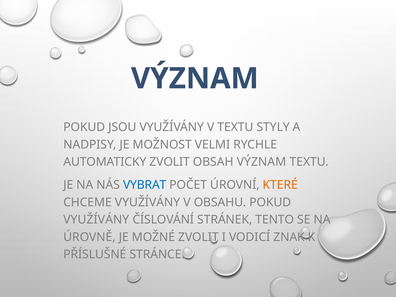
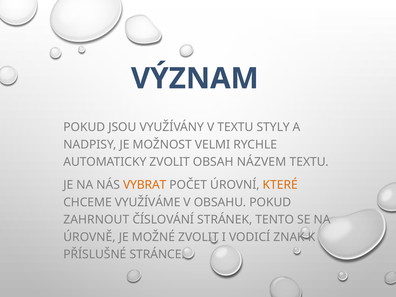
OBSAH VÝZNAM: VÝZNAM -> NÁZVEM (262, 162)
VYBRAT colour: blue -> orange (145, 185)
CHCEME VYUŽÍVÁNY: VYUŽÍVÁNY -> VYUŽÍVÁME (148, 202)
VYUŽÍVÁNY: VYUŽÍVÁNY -> ZAHRNOUT (96, 220)
